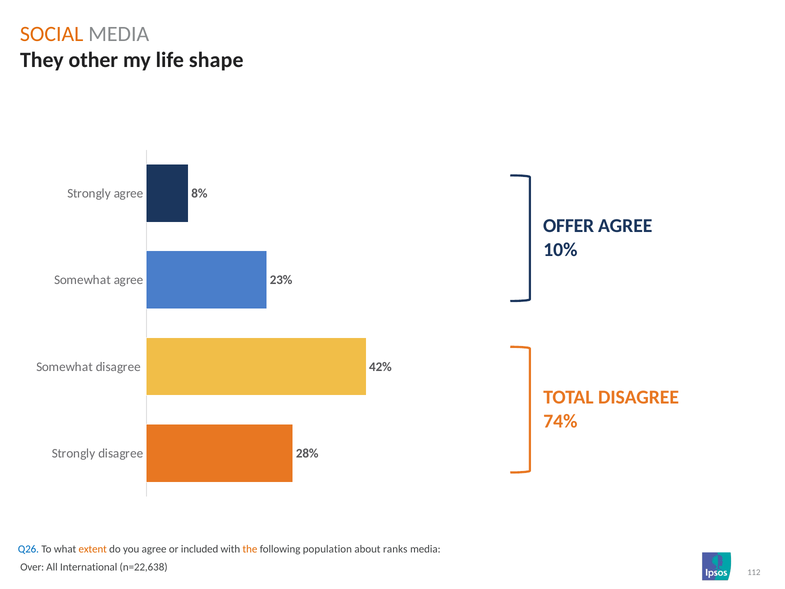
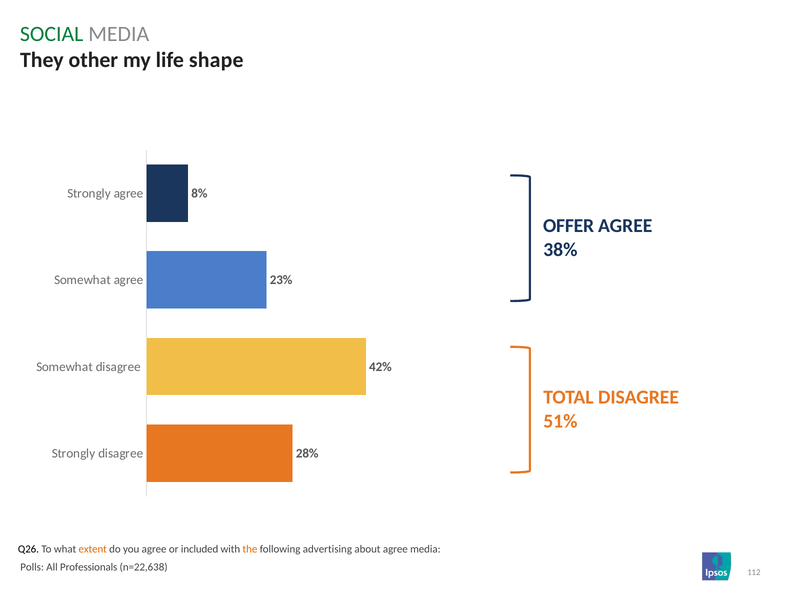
SOCIAL colour: orange -> green (52, 34)
10%: 10% -> 38% (560, 249)
74%: 74% -> 51% (560, 421)
Q26 colour: blue -> black (28, 549)
population: population -> advertising (327, 549)
about ranks: ranks -> agree (395, 549)
Over: Over -> Polls (32, 567)
International: International -> Professionals (89, 567)
